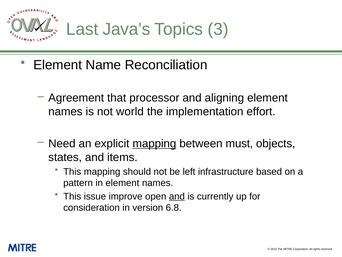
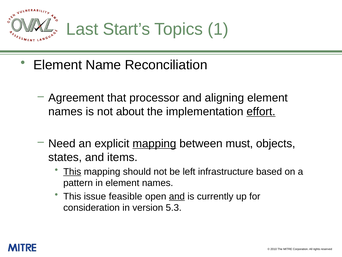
Java’s: Java’s -> Start’s (127, 29)
3: 3 -> 1 (218, 29)
world: world -> about (130, 111)
effort underline: none -> present (261, 111)
This underline: none -> present (72, 171)
improve: improve -> feasible (126, 196)
6.8: 6.8 -> 5.3 (174, 207)
